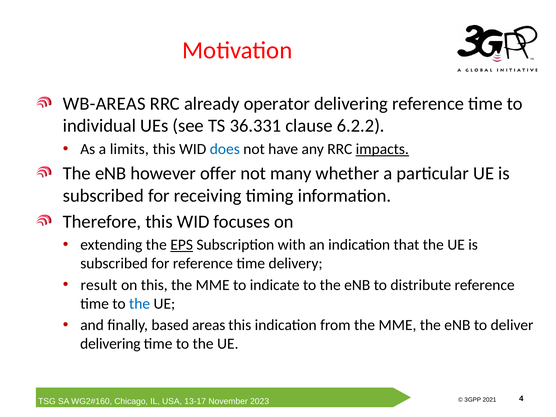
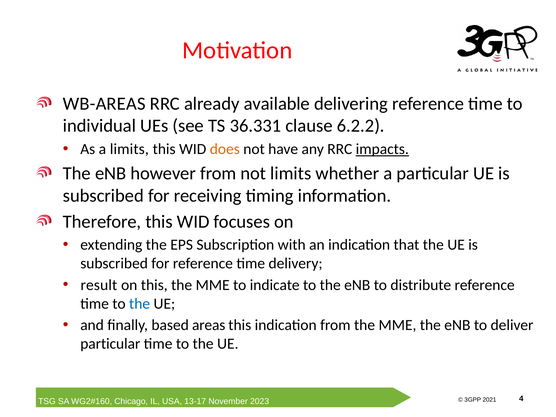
operator: operator -> available (277, 104)
does colour: blue -> orange (225, 149)
however offer: offer -> from (218, 173)
not many: many -> limits (291, 173)
EPS underline: present -> none (182, 245)
delivering: delivering -> particular (110, 344)
